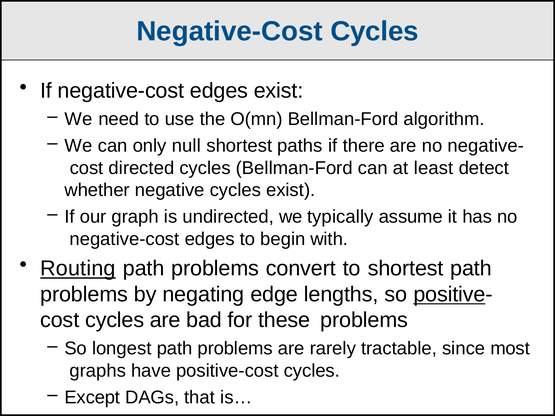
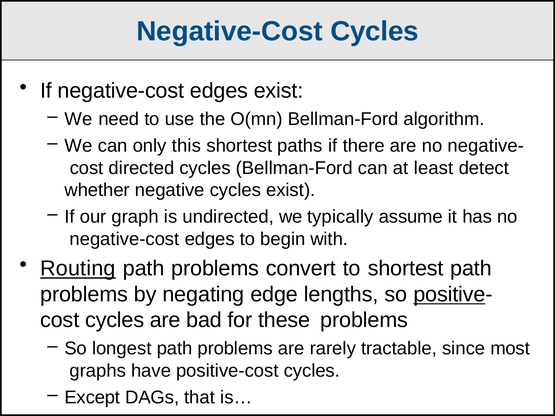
null: null -> this (186, 146)
